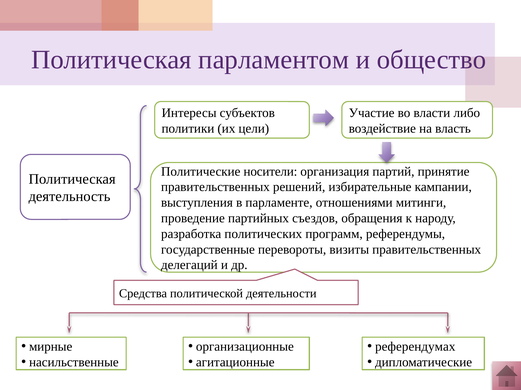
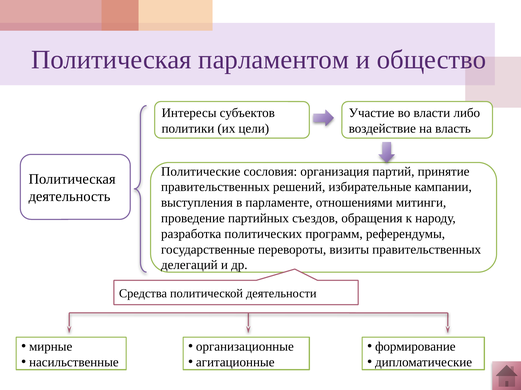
носители: носители -> сословия (270, 172)
референдумах: референдумах -> формирование (415, 347)
